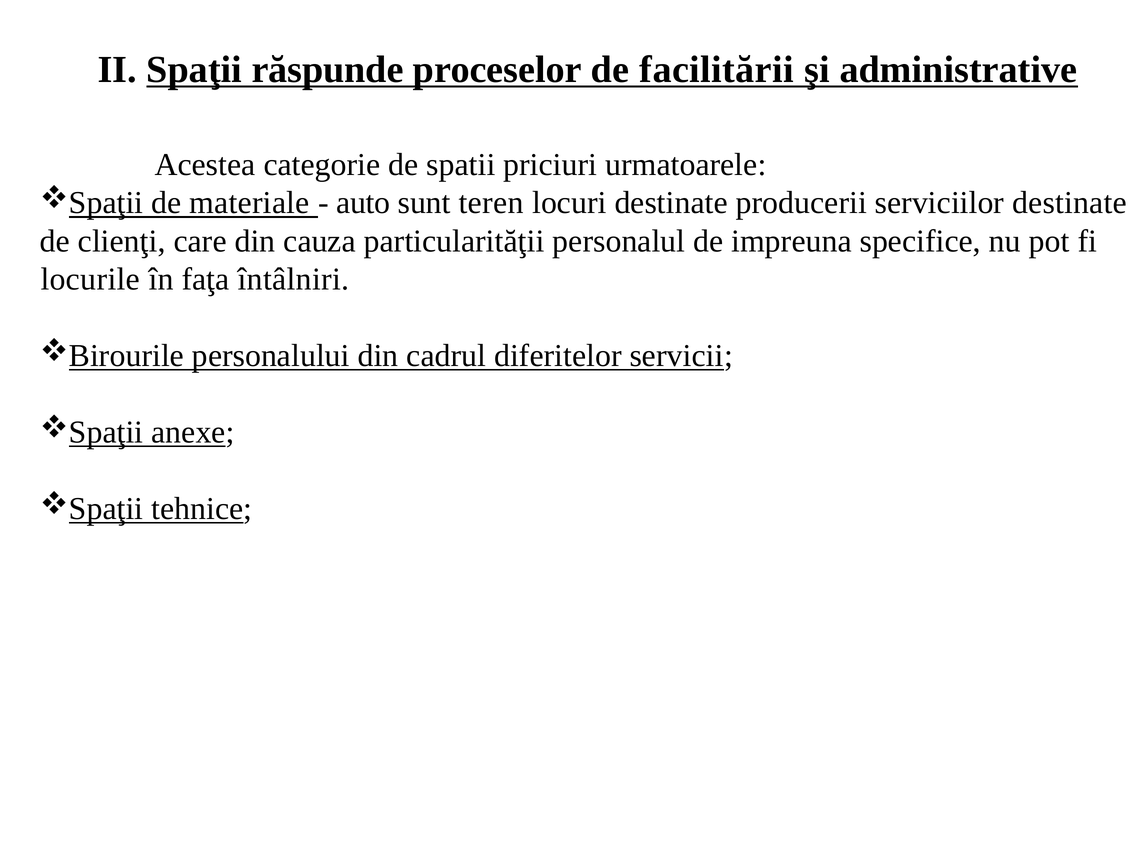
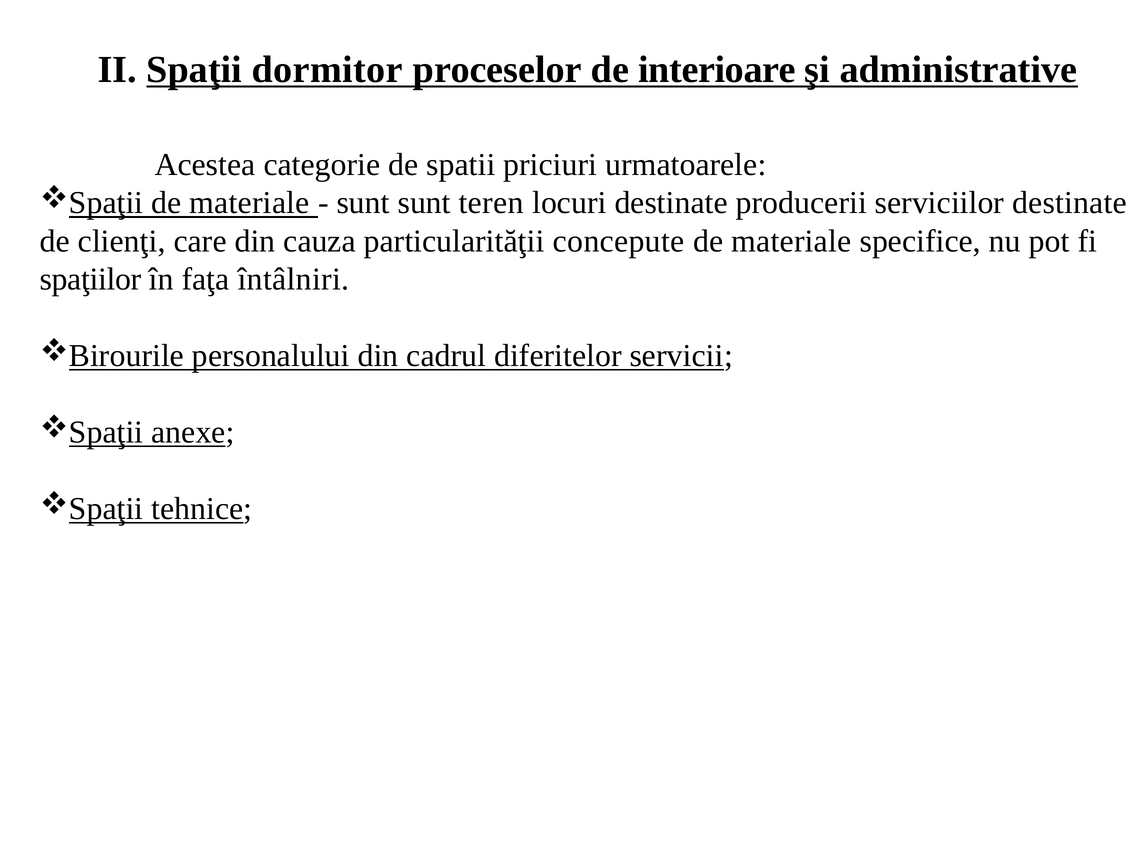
răspunde: răspunde -> dormitor (327, 70)
facilitării: facilitării -> interioare (717, 70)
auto: auto -> sunt (363, 203)
personalul: personalul -> concepute (619, 241)
impreuna: impreuna -> materiale (791, 241)
locurile: locurile -> spaţiilor (91, 279)
